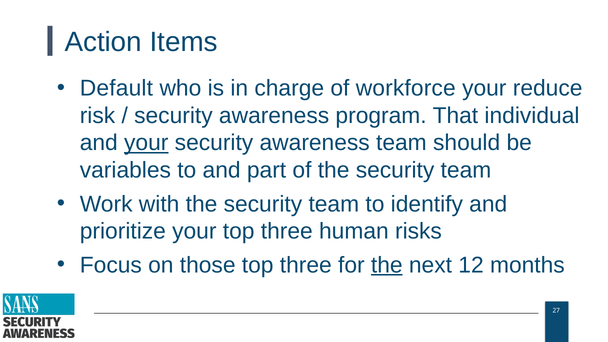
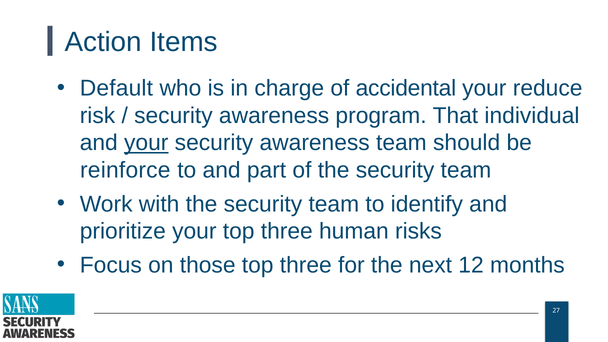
workforce: workforce -> accidental (406, 88)
variables: variables -> reinforce (125, 170)
the underline: present -> none (387, 265)
